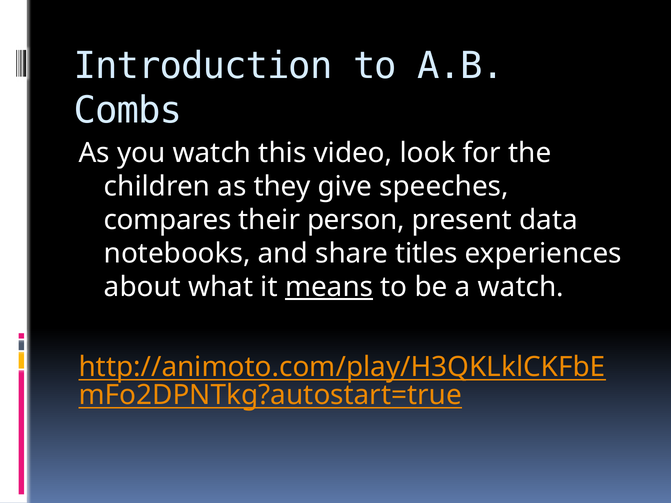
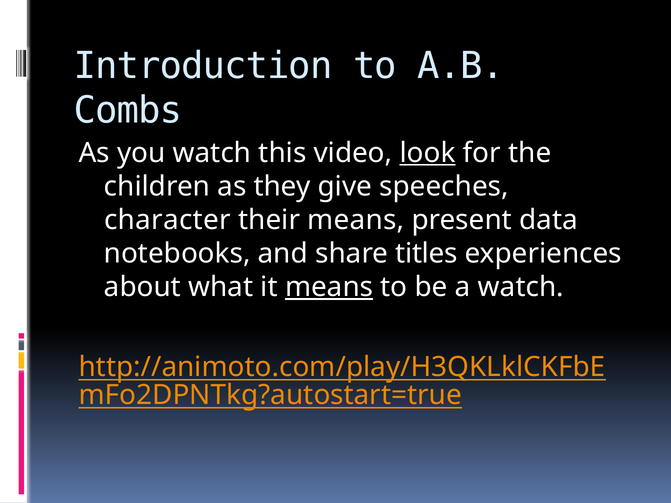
look underline: none -> present (428, 153)
compares: compares -> character (167, 220)
their person: person -> means (356, 220)
